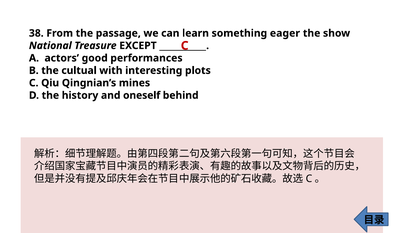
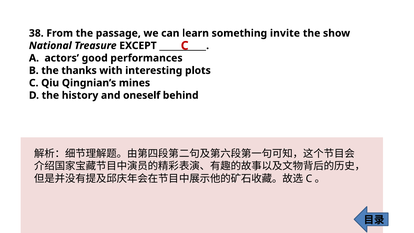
eager: eager -> invite (285, 33)
cultual: cultual -> thanks (79, 70)
